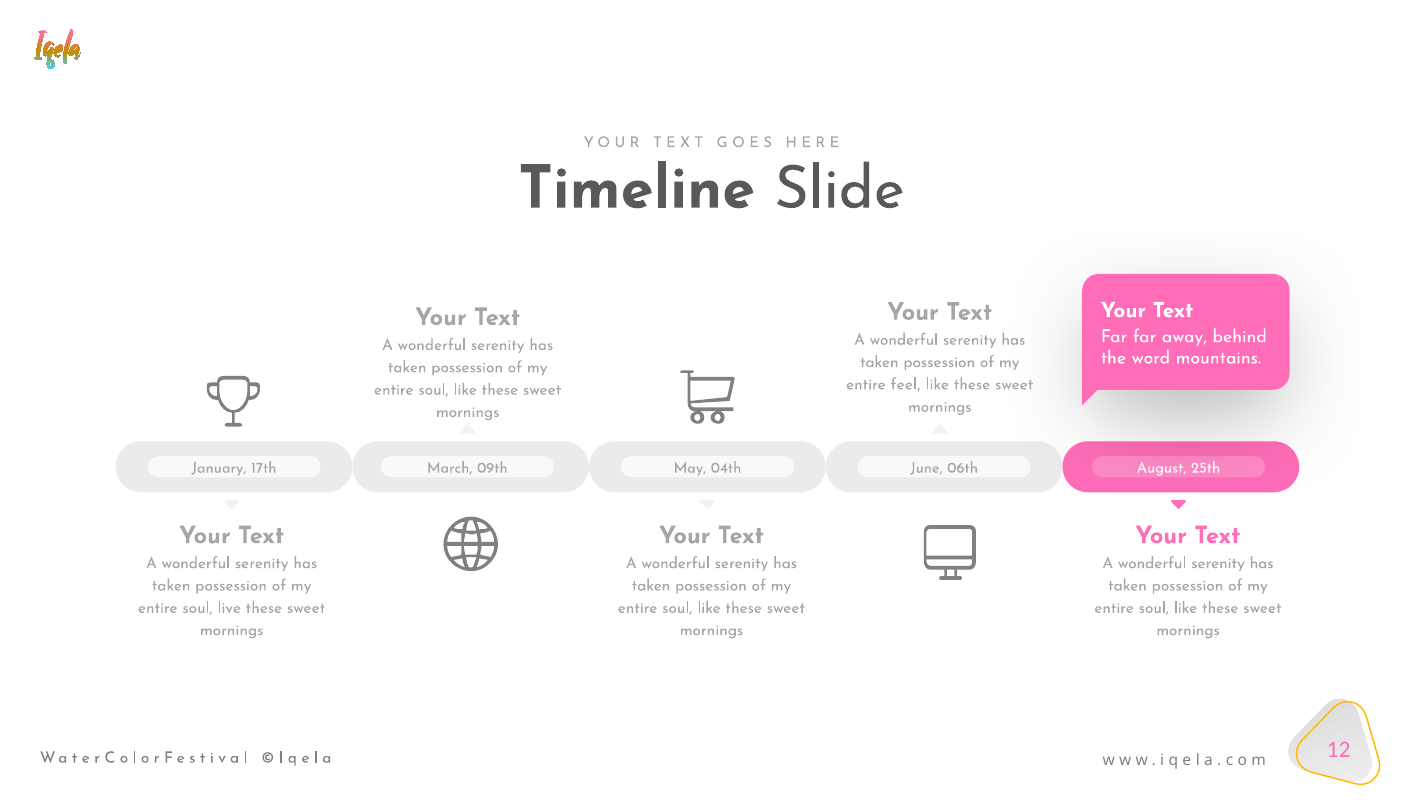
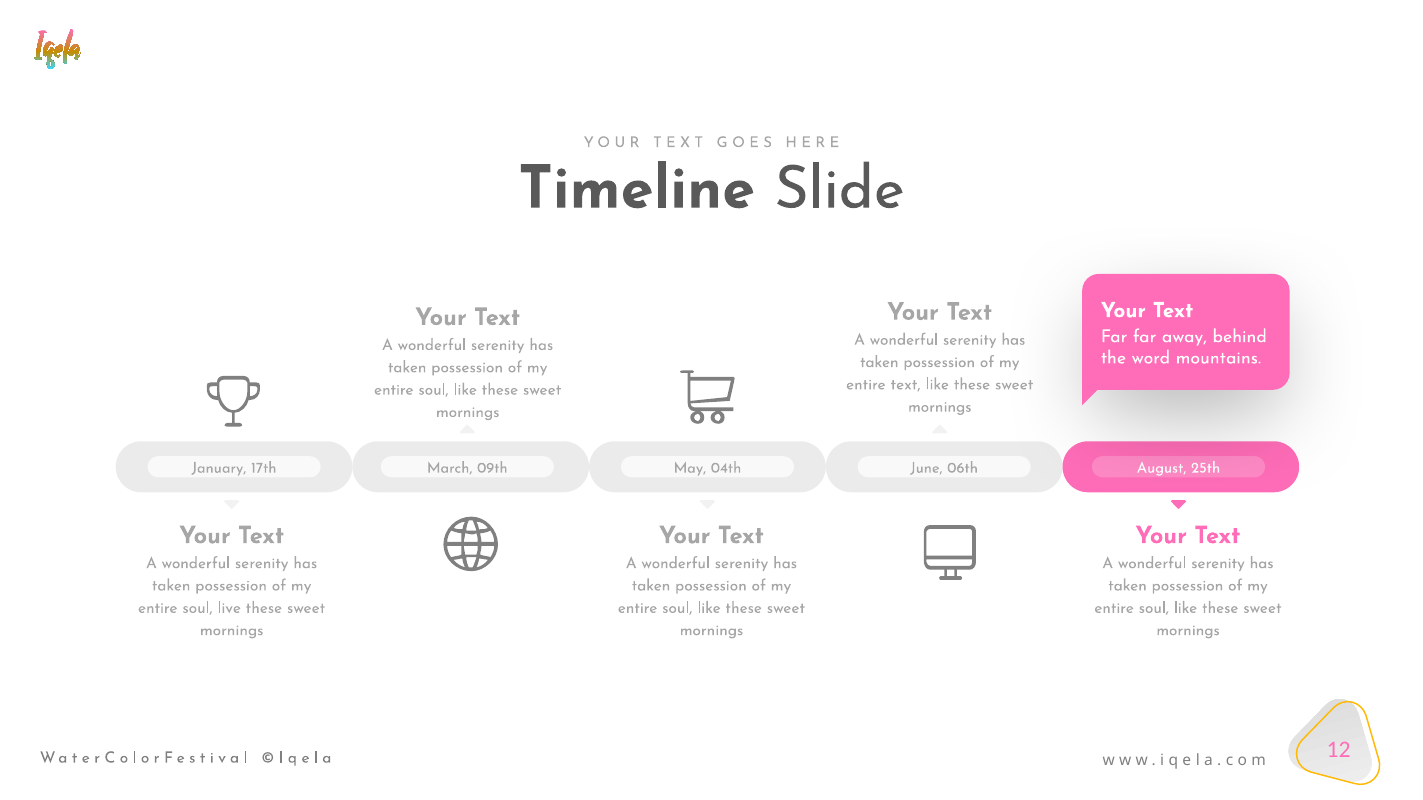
entire feel: feel -> text (905, 384)
